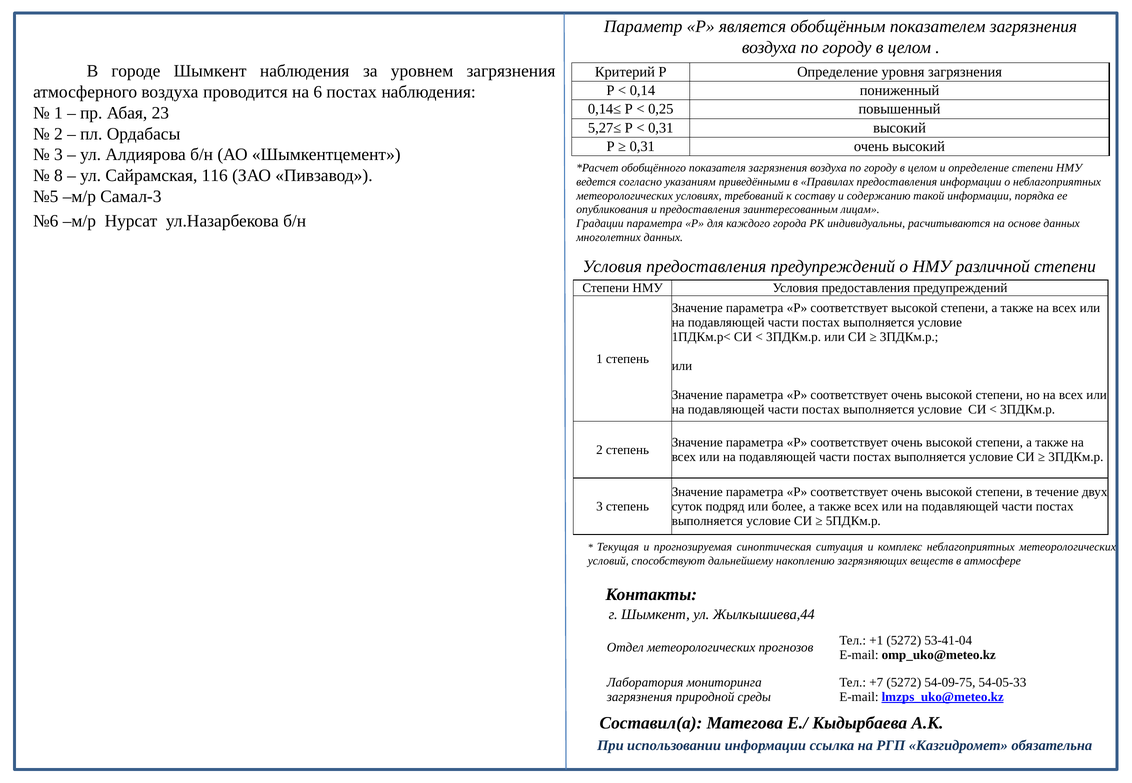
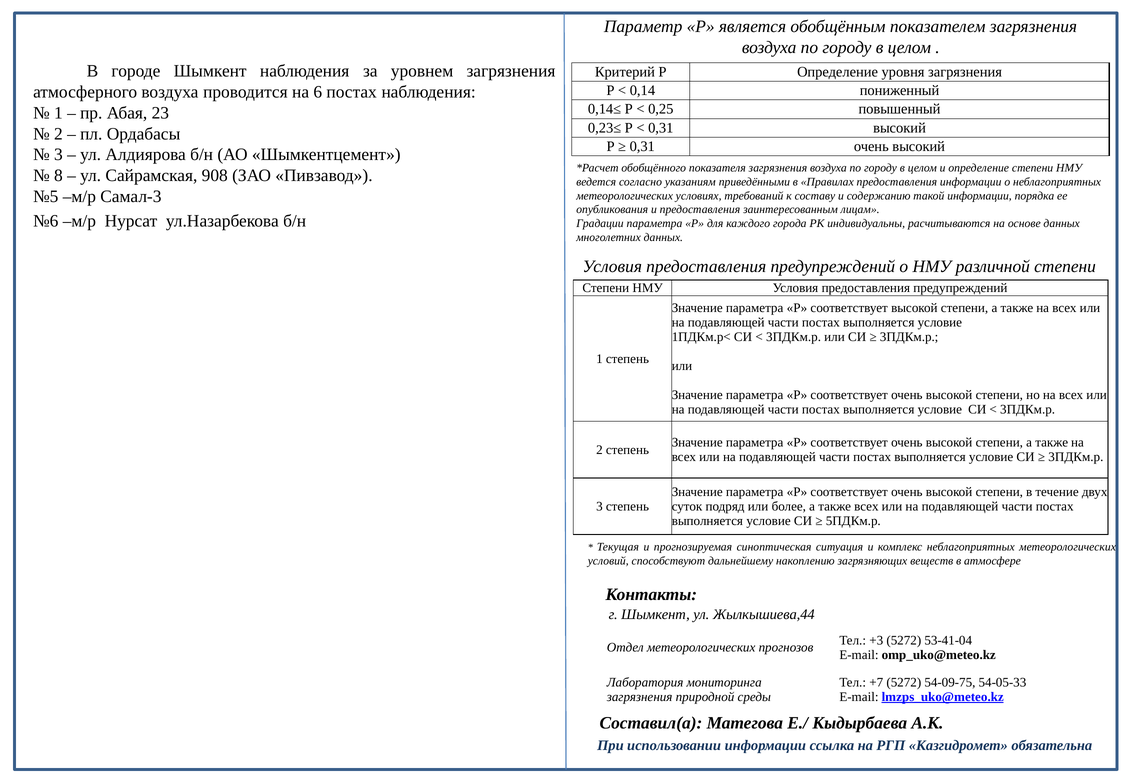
5,27≤: 5,27≤ -> 0,23≤ (605, 128)
116: 116 -> 908 (215, 176)
+1: +1 -> +3 (876, 641)
